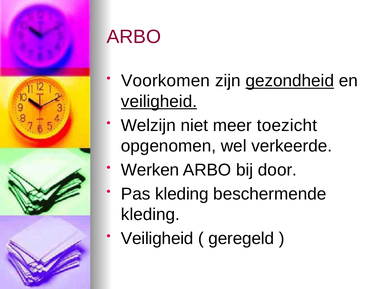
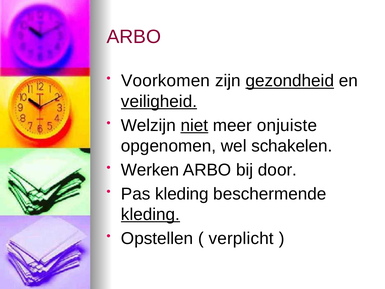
niet underline: none -> present (194, 125)
toezicht: toezicht -> onjuiste (287, 125)
verkeerde: verkeerde -> schakelen (292, 146)
kleding underline: none -> present (150, 214)
Veiligheid: Veiligheid -> Opstellen (157, 238)
geregeld: geregeld -> verplicht (241, 238)
